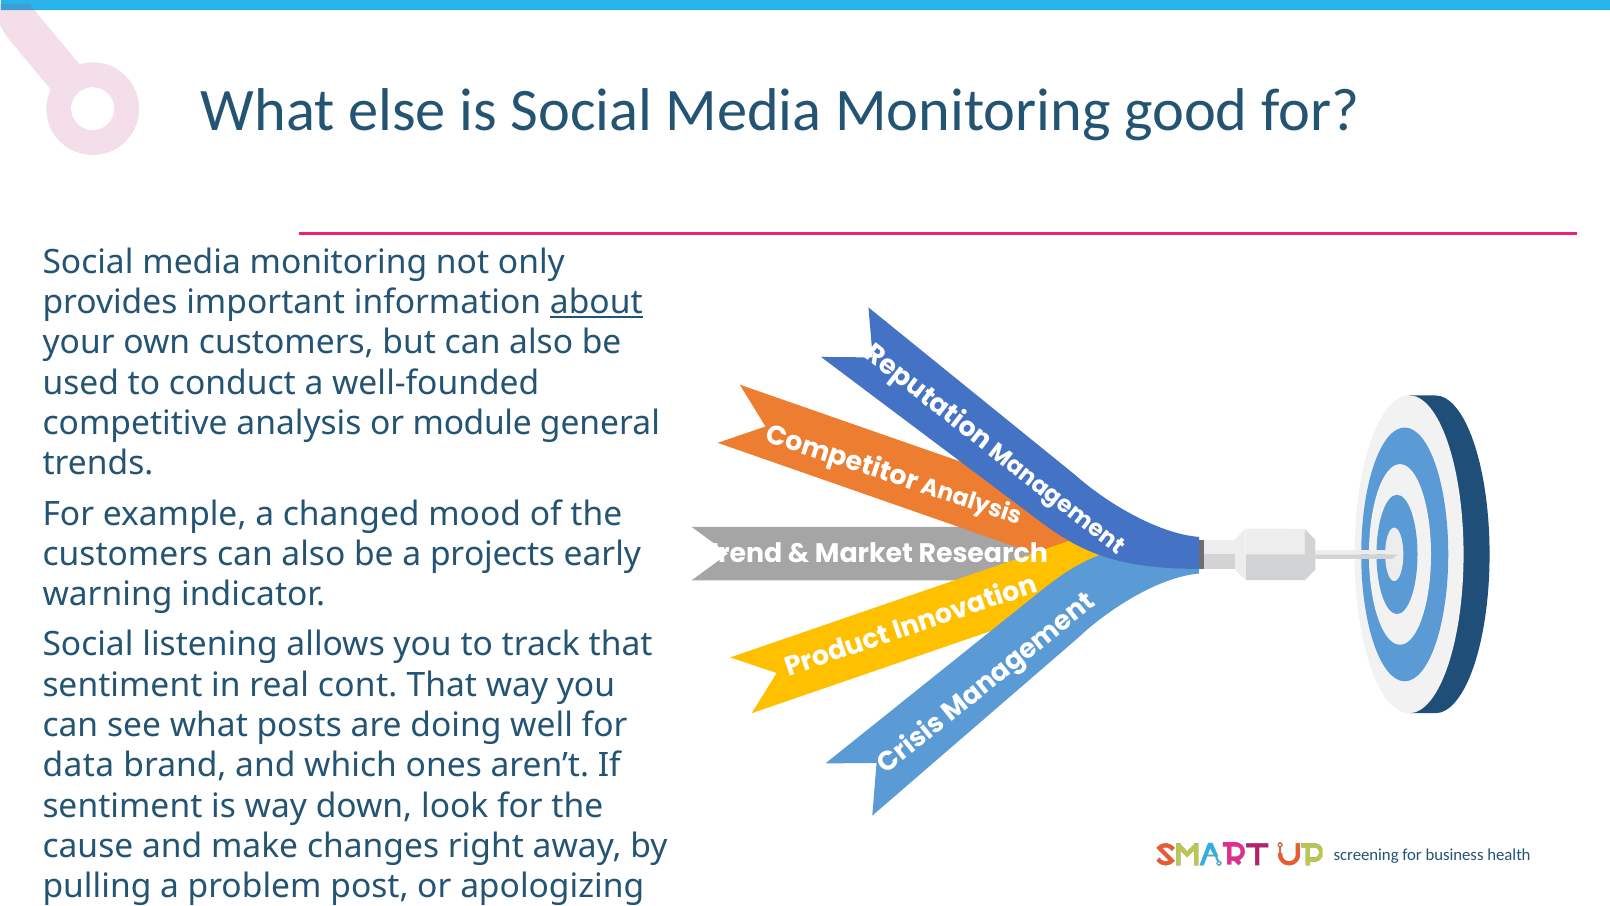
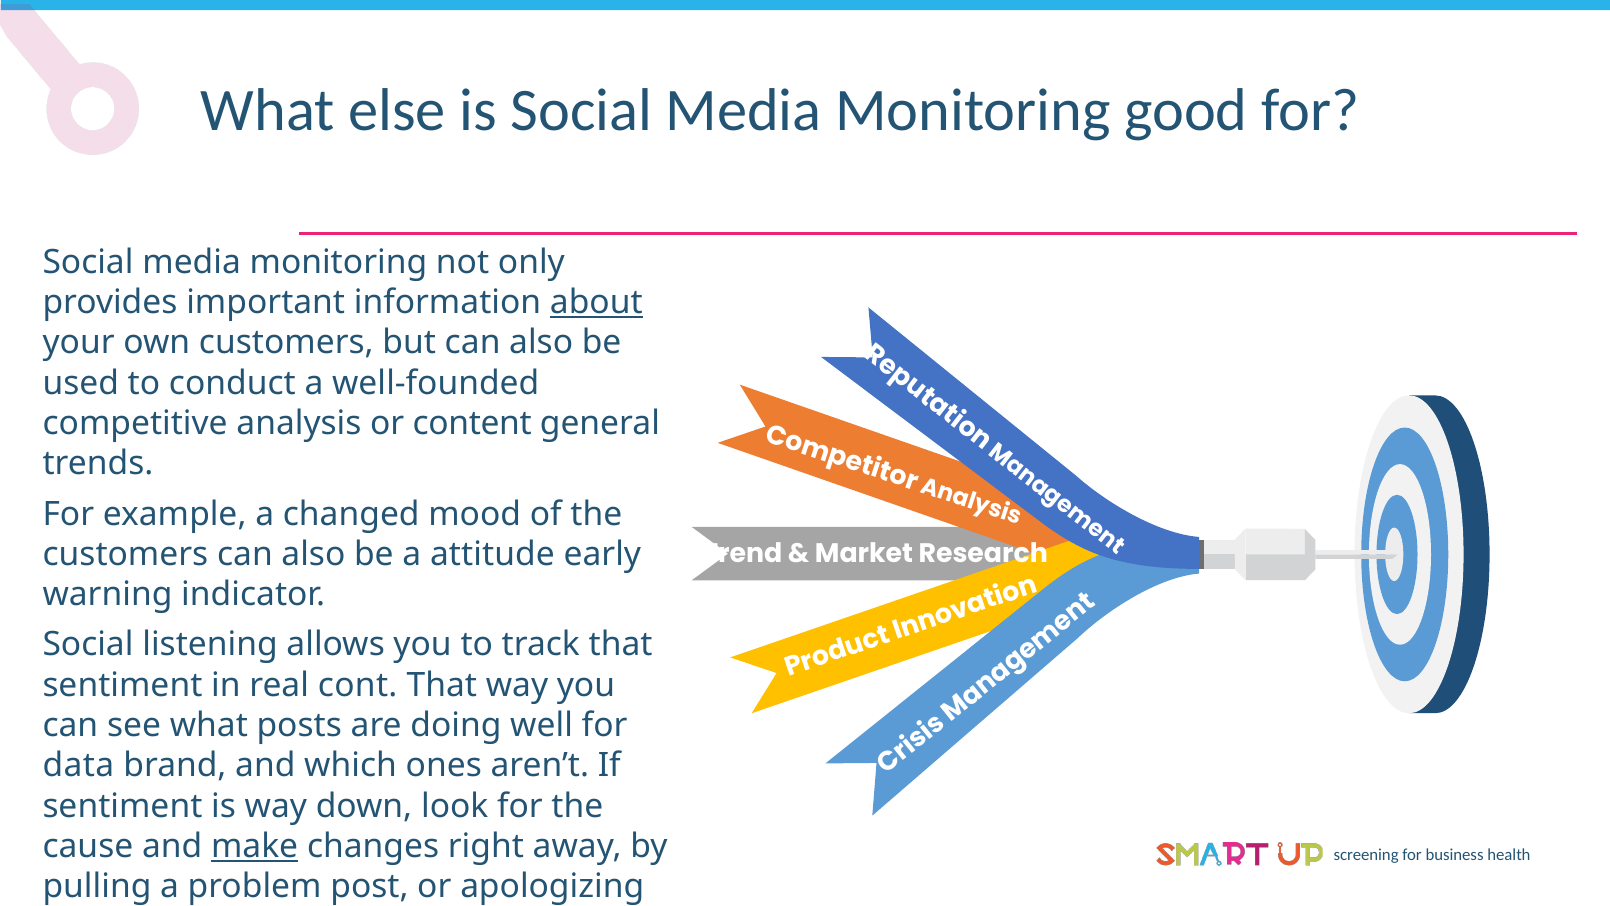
module: module -> content (472, 423)
projects: projects -> attitude (492, 554)
make underline: none -> present (255, 846)
